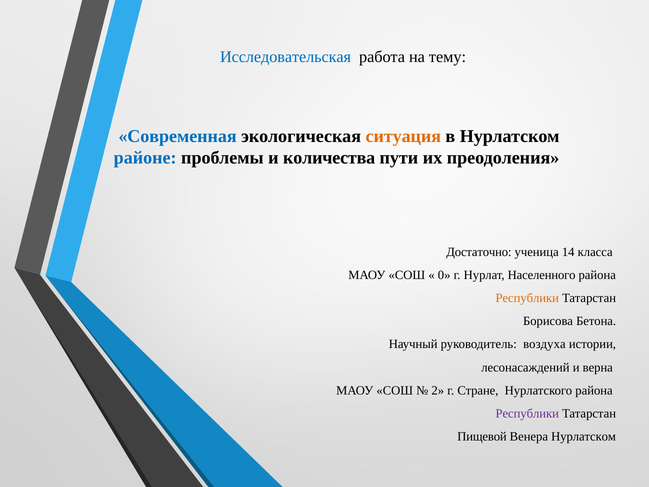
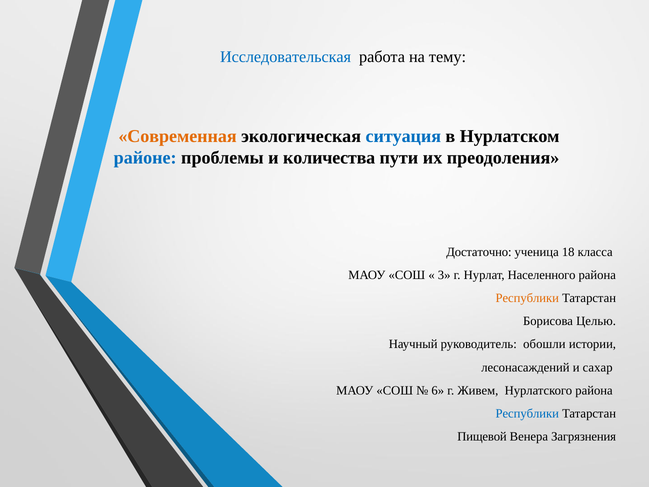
Современная colour: blue -> orange (178, 136)
ситуация colour: orange -> blue (403, 136)
14: 14 -> 18 (568, 252)
0: 0 -> 3 (444, 275)
Бетона: Бетона -> Целью (596, 321)
воздуха: воздуха -> обошли (544, 344)
верна: верна -> сахар (598, 367)
2: 2 -> 6 (438, 390)
Стране: Стране -> Живем (478, 390)
Республики colour: purple -> blue (527, 413)
Венера Нурлатском: Нурлатском -> Загрязнения (584, 436)
